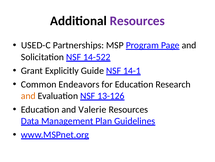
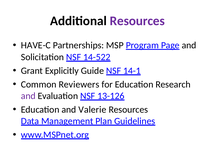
USED-C: USED-C -> HAVE-C (36, 45)
Endeavors: Endeavors -> Reviewers (79, 84)
and colour: orange -> purple (28, 95)
